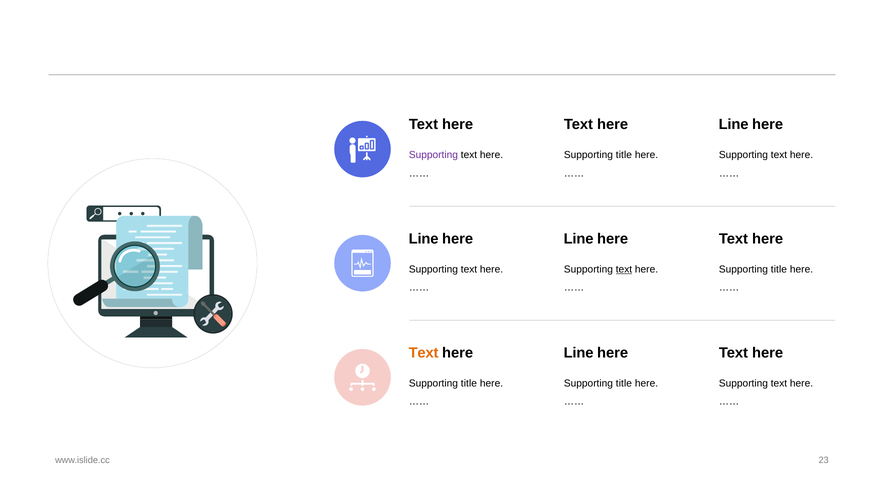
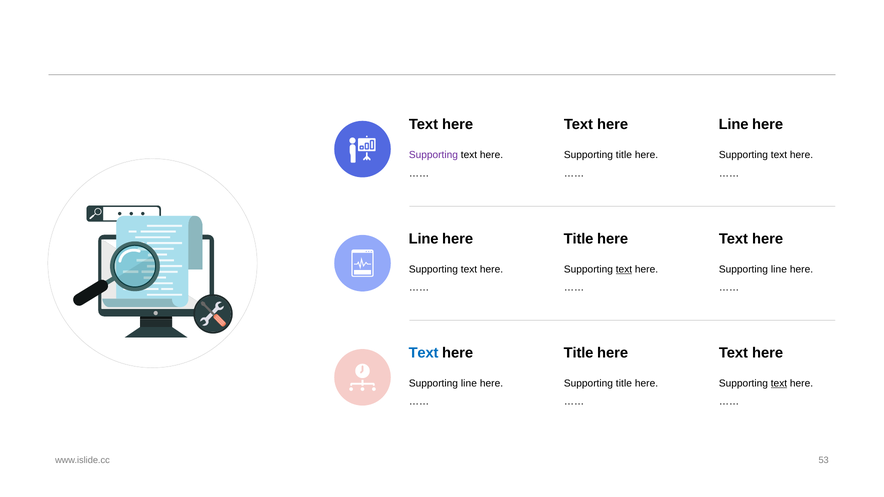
Line: Line -> Title (579, 239)
title: title -> line (779, 269)
Text colour: orange -> blue (424, 353)
Line: Line -> Title (579, 353)
title: title -> line (469, 384)
text underline: none -> present (779, 384)
23: 23 -> 53 (824, 461)
